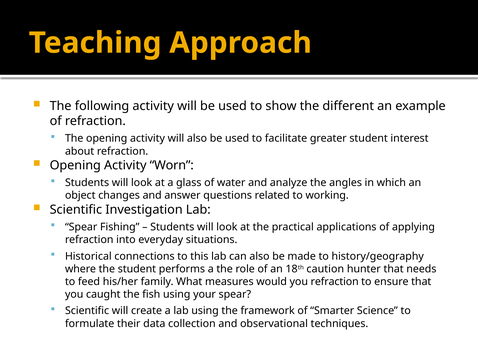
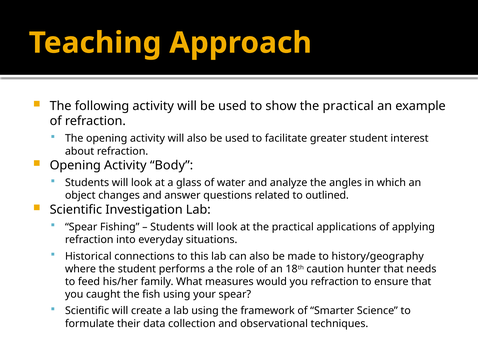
show the different: different -> practical (348, 106)
Worn: Worn -> Body (172, 165)
working: working -> outlined (327, 196)
